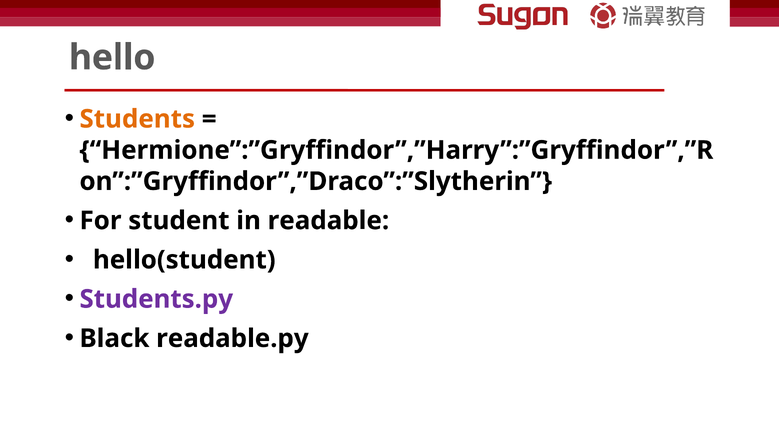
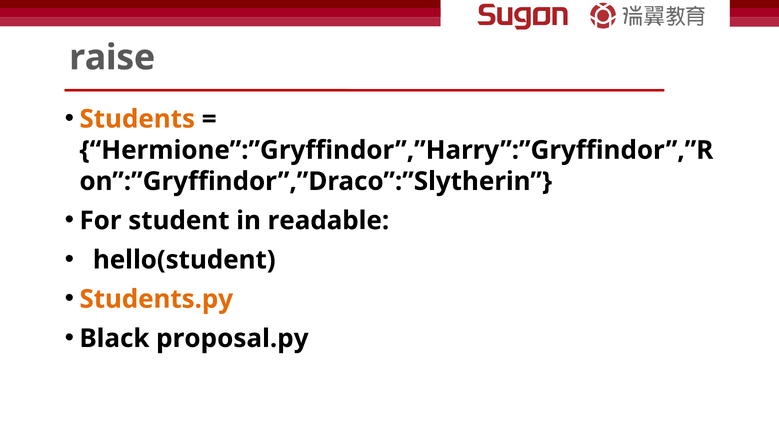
hello: hello -> raise (112, 58)
Students.py colour: purple -> orange (156, 299)
readable.py: readable.py -> proposal.py (232, 339)
